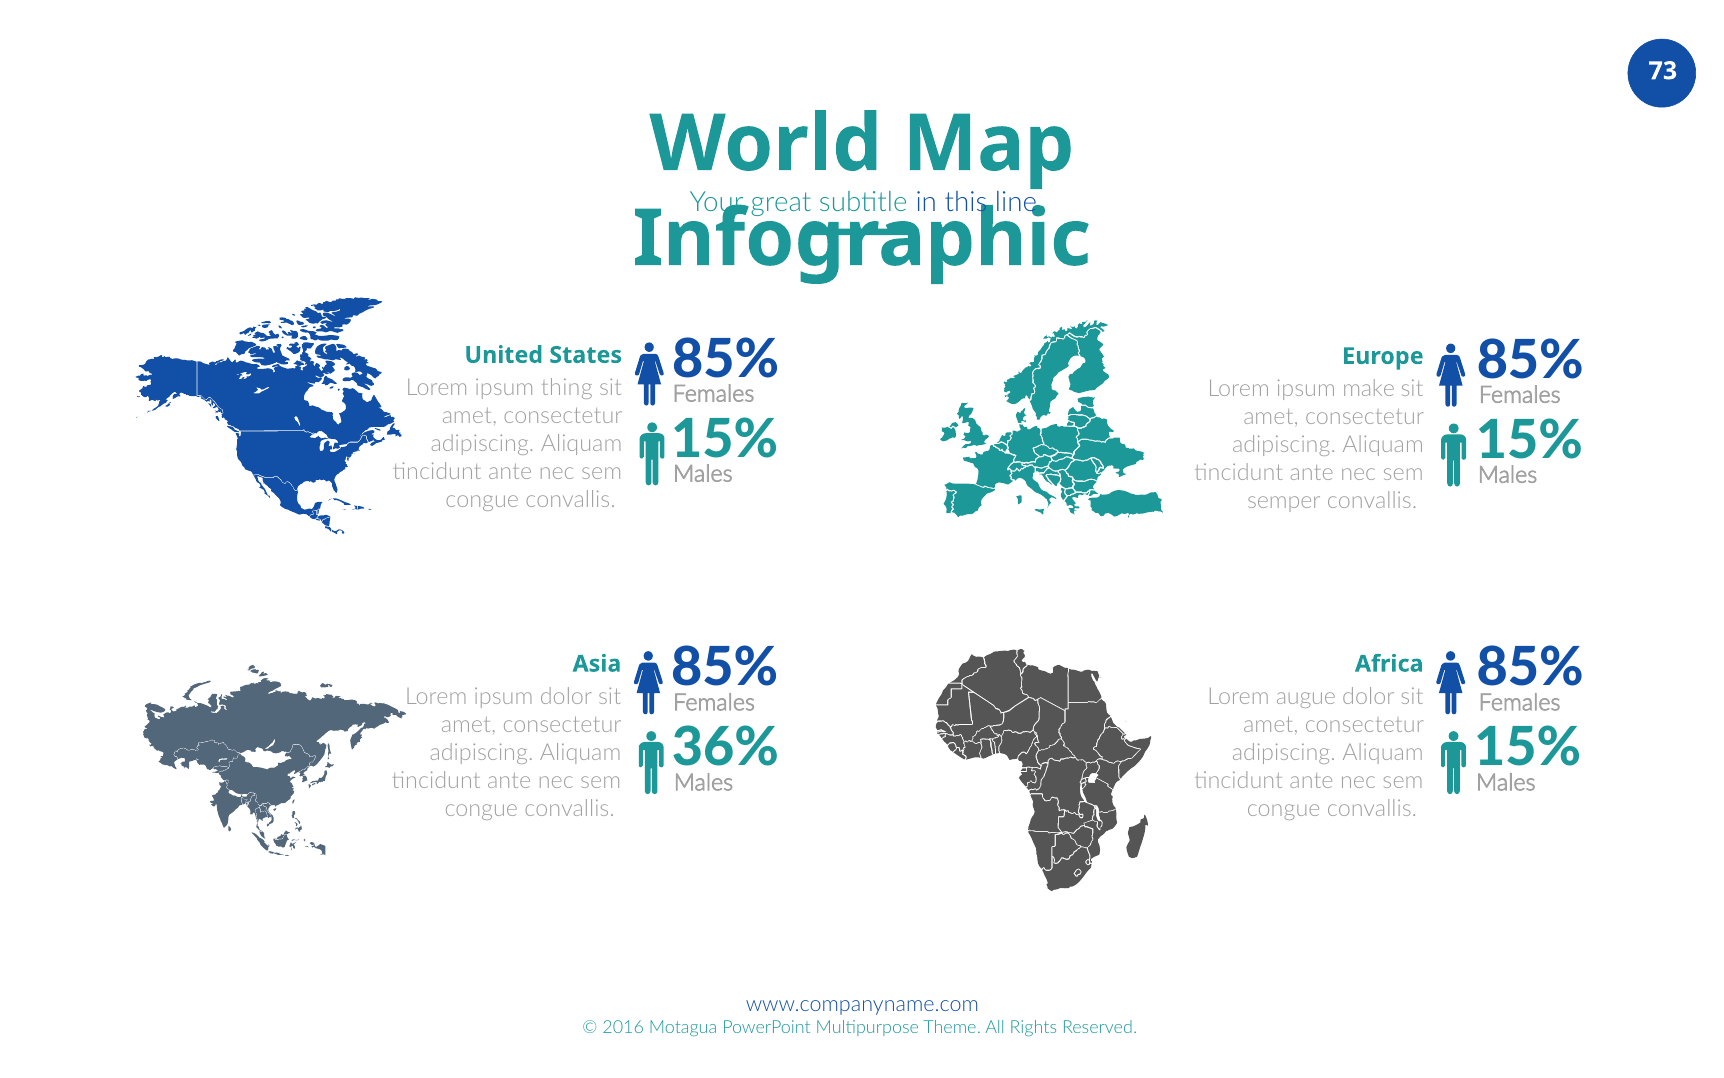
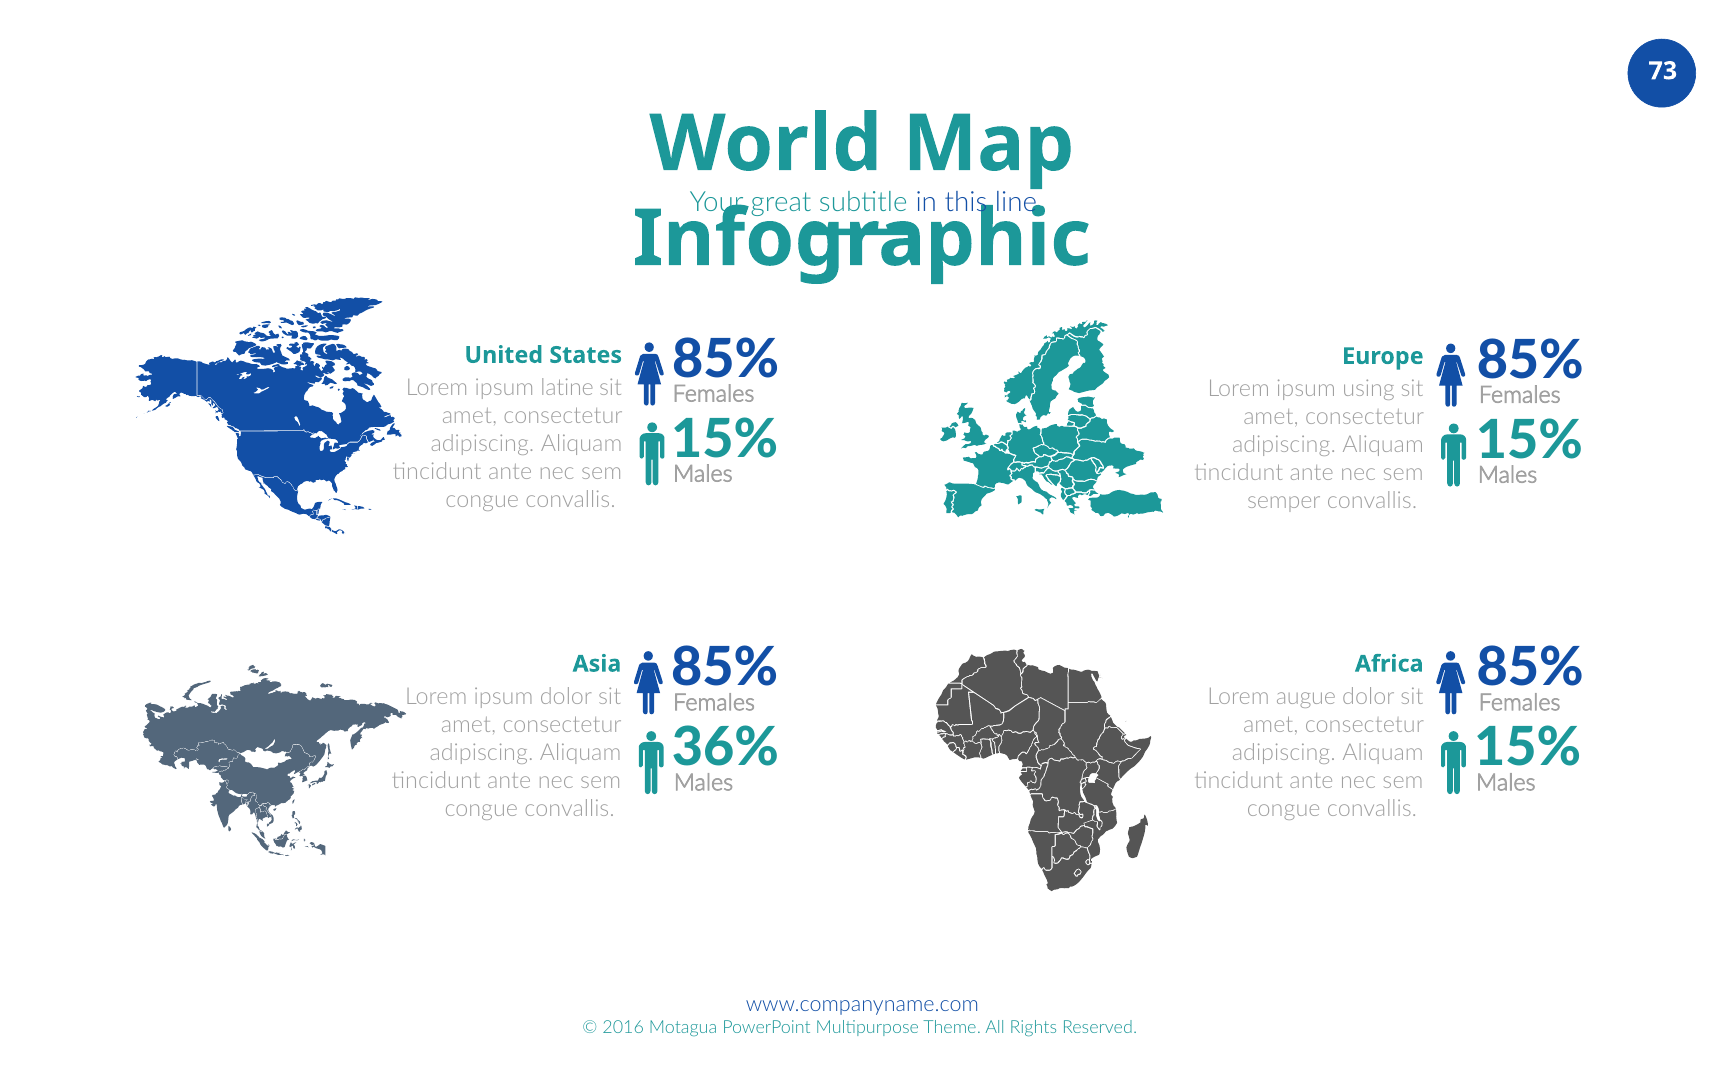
thing: thing -> latine (567, 388)
make: make -> using (1369, 389)
